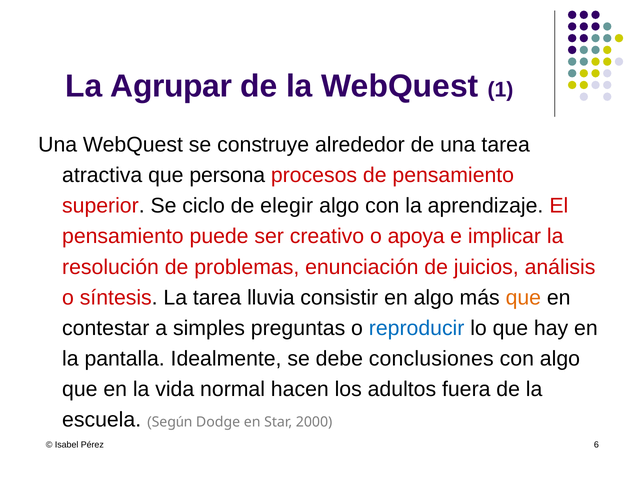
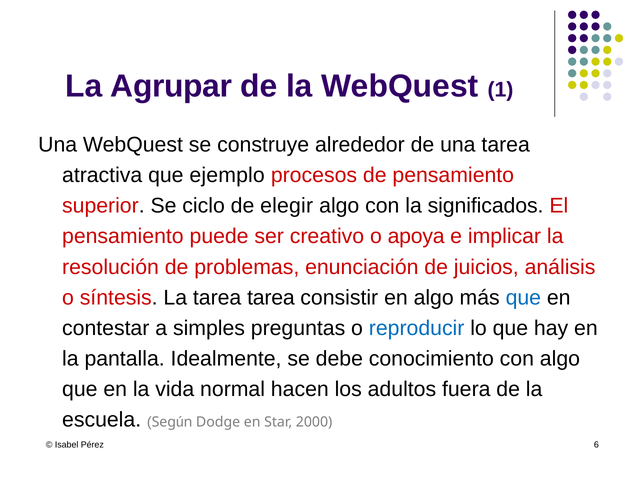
persona: persona -> ejemplo (227, 175)
aprendizaje: aprendizaje -> significados (486, 206)
tarea lluvia: lluvia -> tarea (271, 297)
que colour: orange -> blue (523, 297)
conclusiones: conclusiones -> conocimiento (431, 359)
